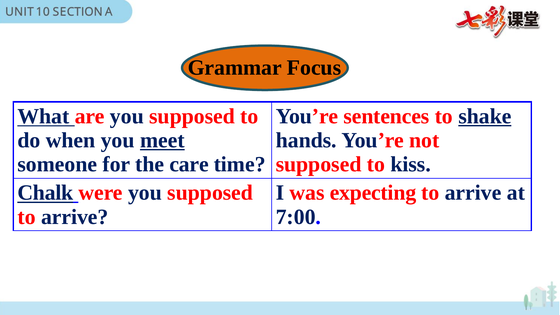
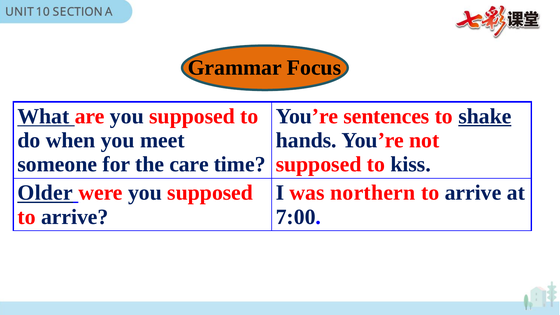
meet underline: present -> none (162, 140)
Chalk: Chalk -> Older (45, 193)
expecting: expecting -> northern (373, 193)
